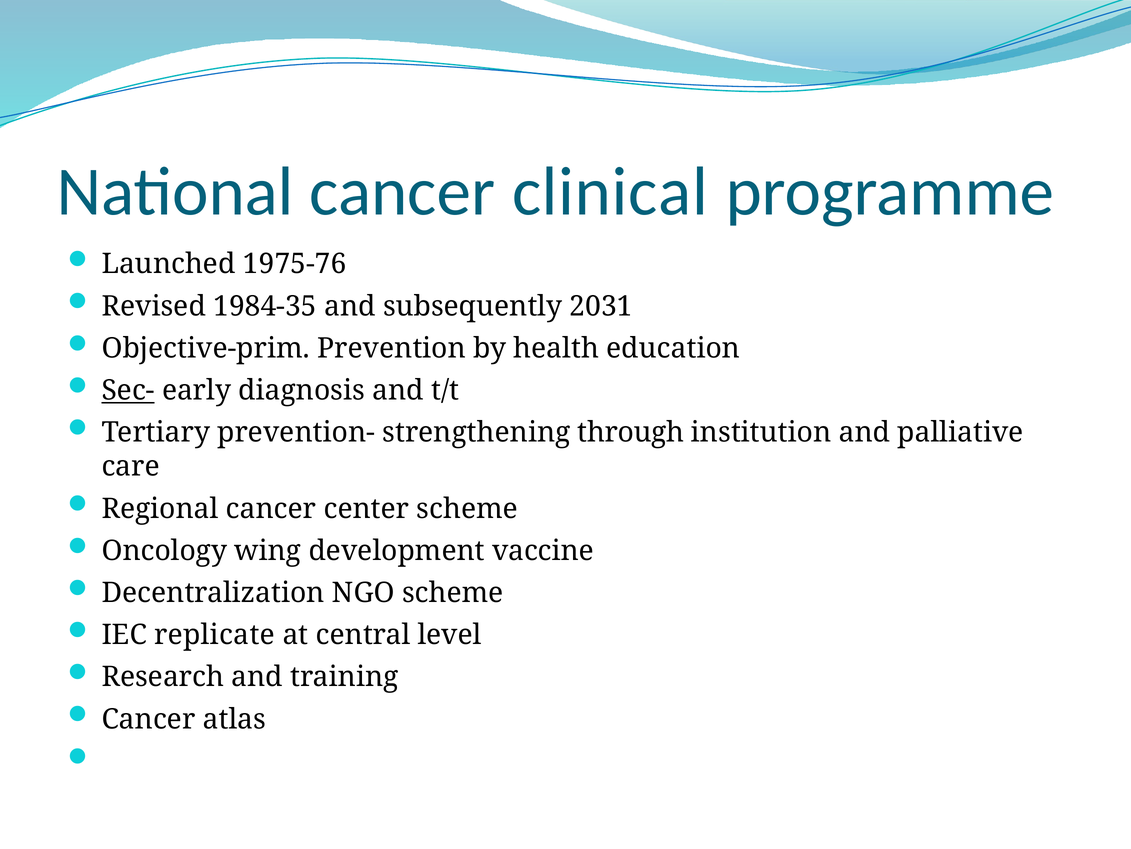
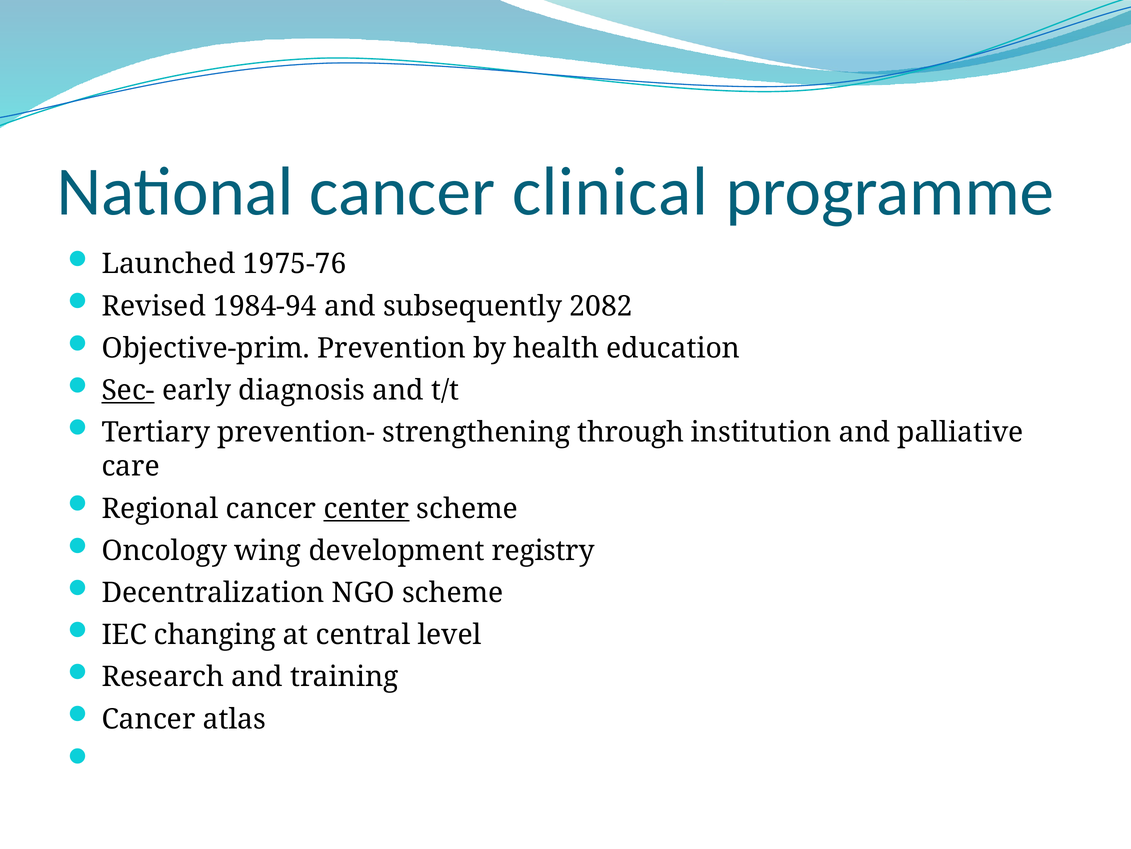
1984-35: 1984-35 -> 1984-94 (265, 306)
2031: 2031 -> 2082 (601, 306)
center underline: none -> present (366, 508)
vaccine: vaccine -> registry (543, 550)
replicate: replicate -> changing (215, 634)
